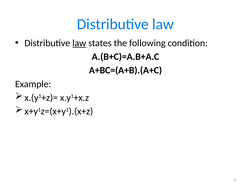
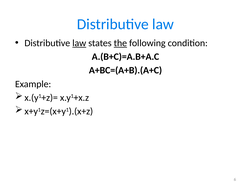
the underline: none -> present (120, 43)
